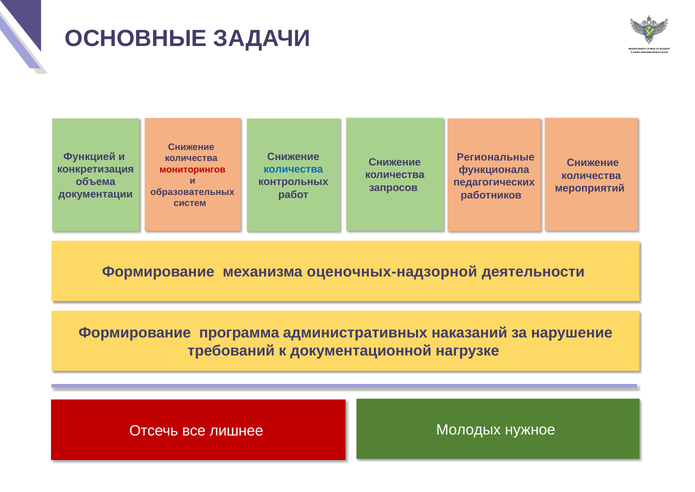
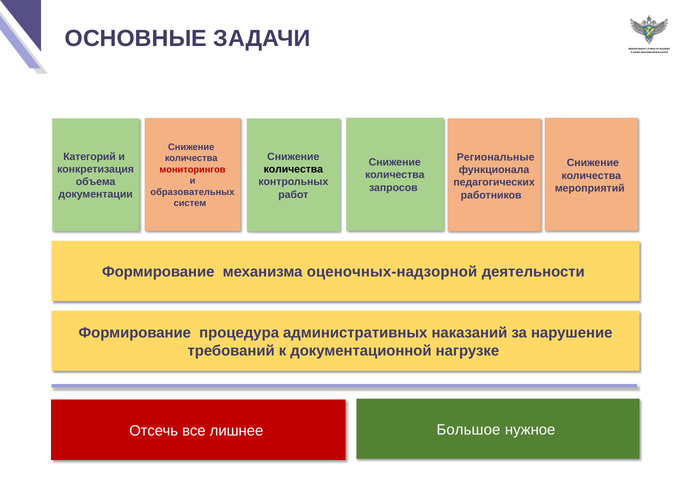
Функцией: Функцией -> Категорий (90, 156)
количества colour: blue -> black (293, 169)
программа: программа -> процедура (239, 332)
Молодых: Молодых -> Большое (468, 429)
